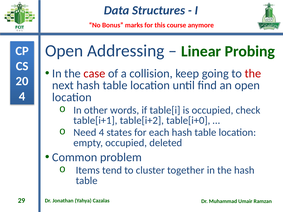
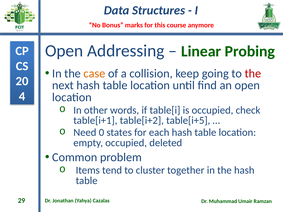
case colour: red -> orange (94, 74)
table[i+0: table[i+0 -> table[i+5 (188, 121)
Need 4: 4 -> 0 (101, 133)
